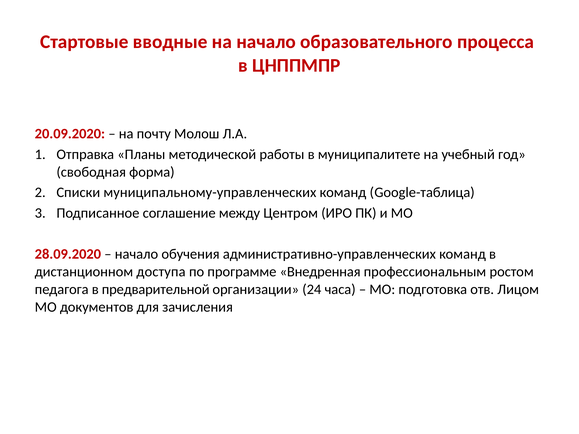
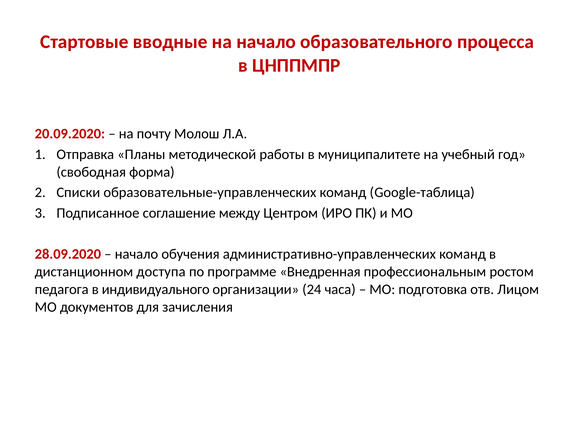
муниципальному-управленческих: муниципальному-управленческих -> образовательные-управленческих (210, 193)
предварительной: предварительной -> индивидуального (156, 290)
